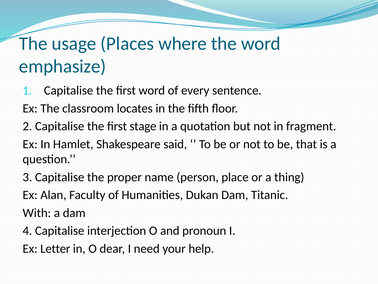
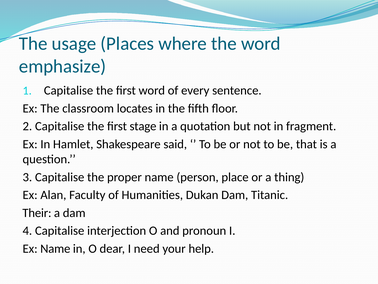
With: With -> Their (37, 212)
Ex Letter: Letter -> Name (55, 248)
